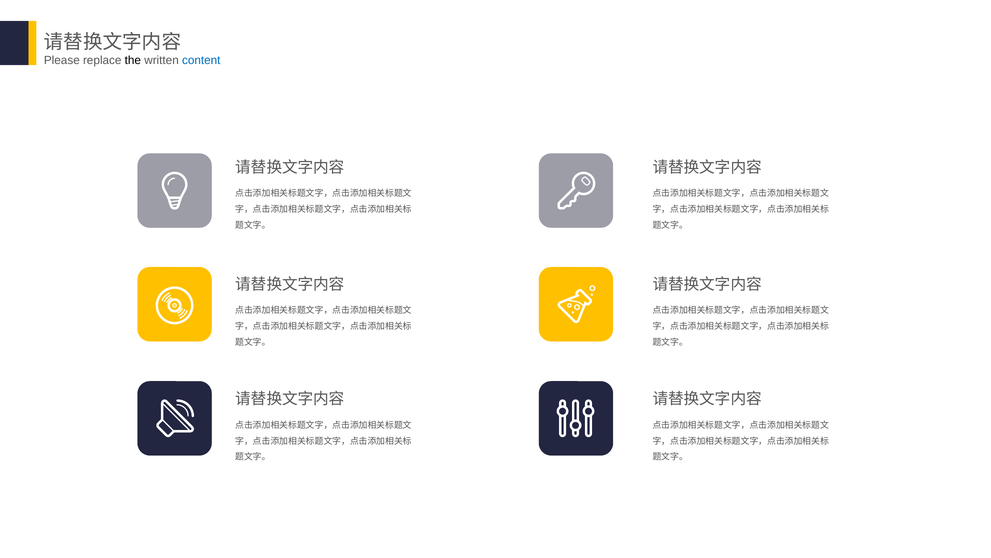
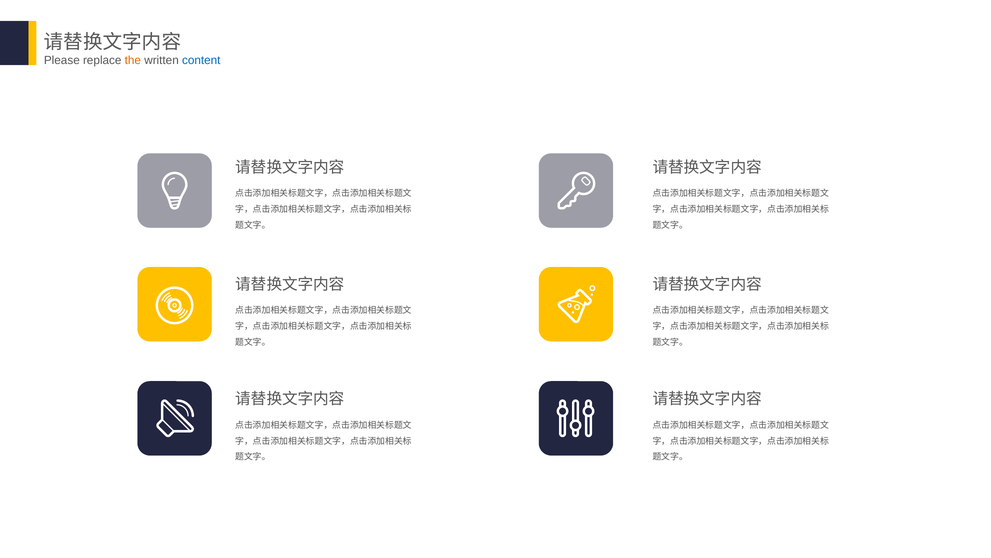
the colour: black -> orange (133, 60)
